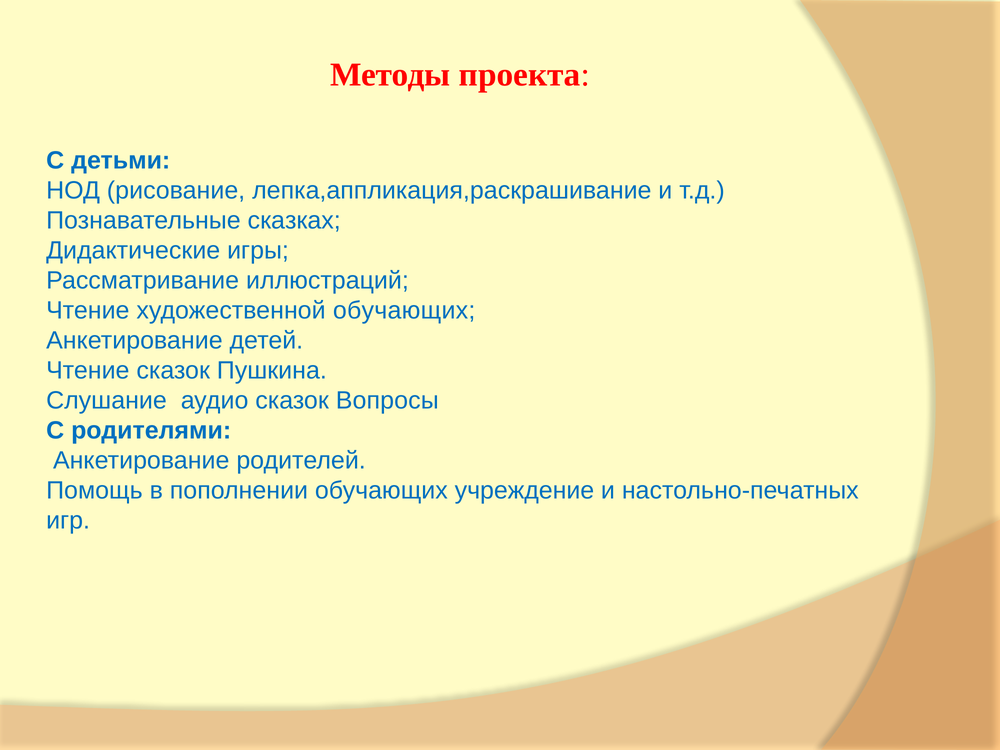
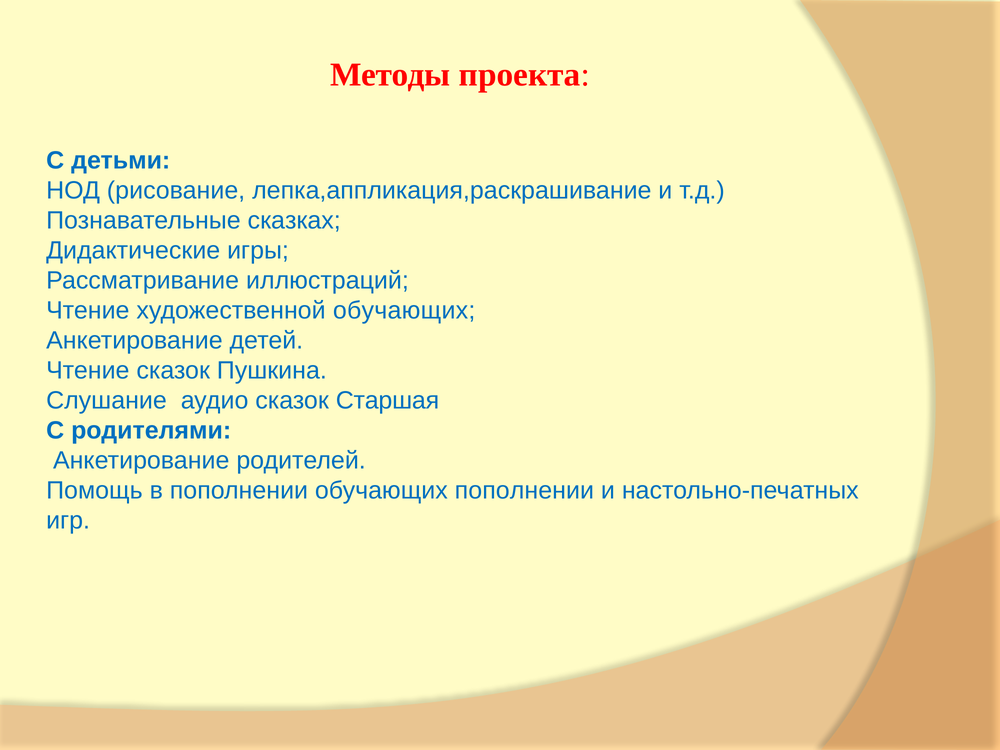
Вопросы: Вопросы -> Старшая (387, 400)
обучающих учреждение: учреждение -> пополнении (524, 490)
